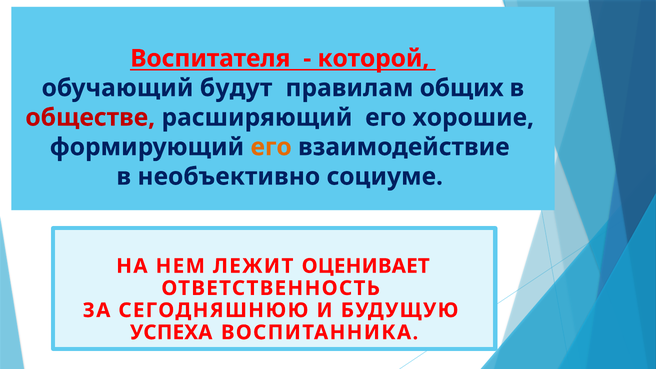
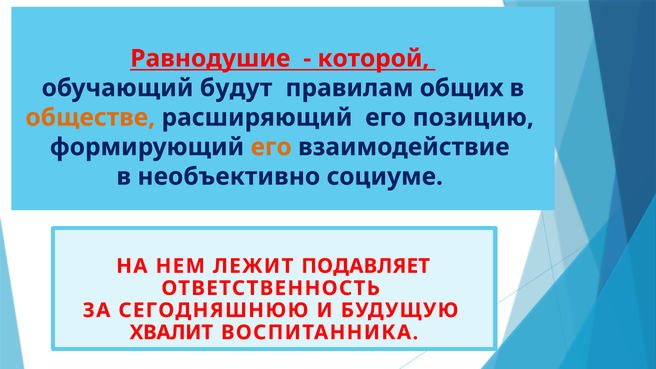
Воспитателя: Воспитателя -> Равнодушие (210, 58)
обществе colour: red -> orange (90, 118)
хорошие: хорошие -> позицию (473, 118)
ОЦЕНИВАЕТ: ОЦЕНИВАЕТ -> ПОДАВЛЯЕТ (366, 266)
УСПЕХА: УСПЕХА -> ХВАЛИТ (171, 332)
